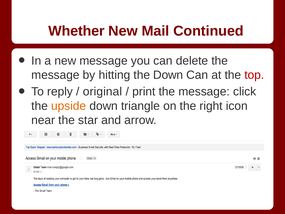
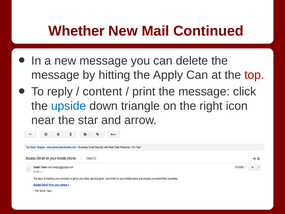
the Down: Down -> Apply (168, 75)
original: original -> content (103, 92)
upside colour: orange -> blue (69, 106)
